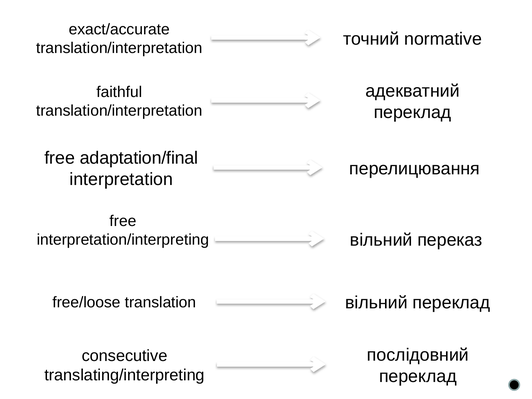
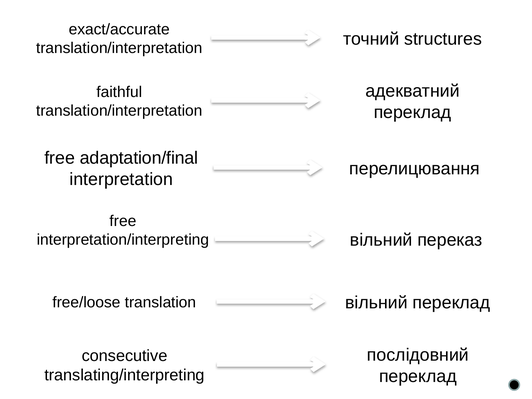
normative: normative -> structures (443, 39)
